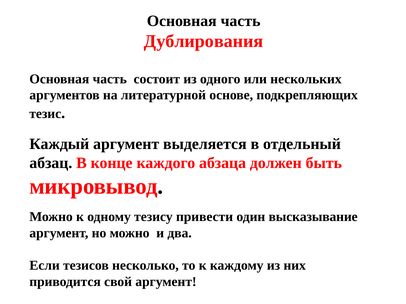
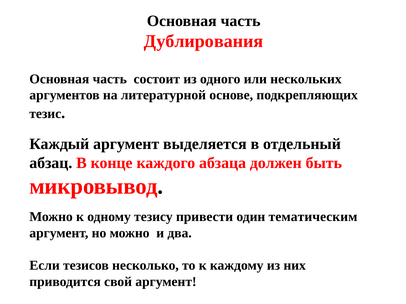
высказывание: высказывание -> тематическим (313, 217)
